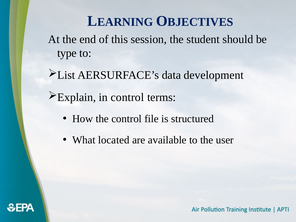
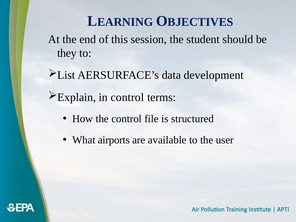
type: type -> they (67, 53)
located: located -> airports (114, 140)
